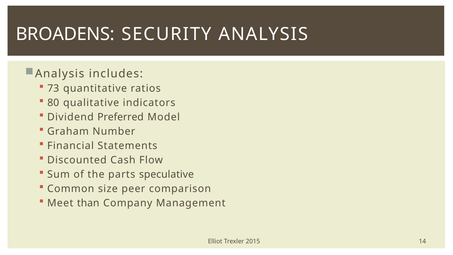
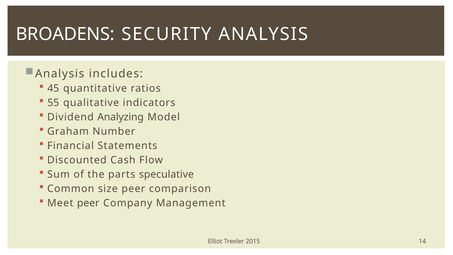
73: 73 -> 45 (53, 88)
80: 80 -> 55 (53, 103)
Preferred: Preferred -> Analyzing (121, 117)
Meet than: than -> peer (88, 203)
